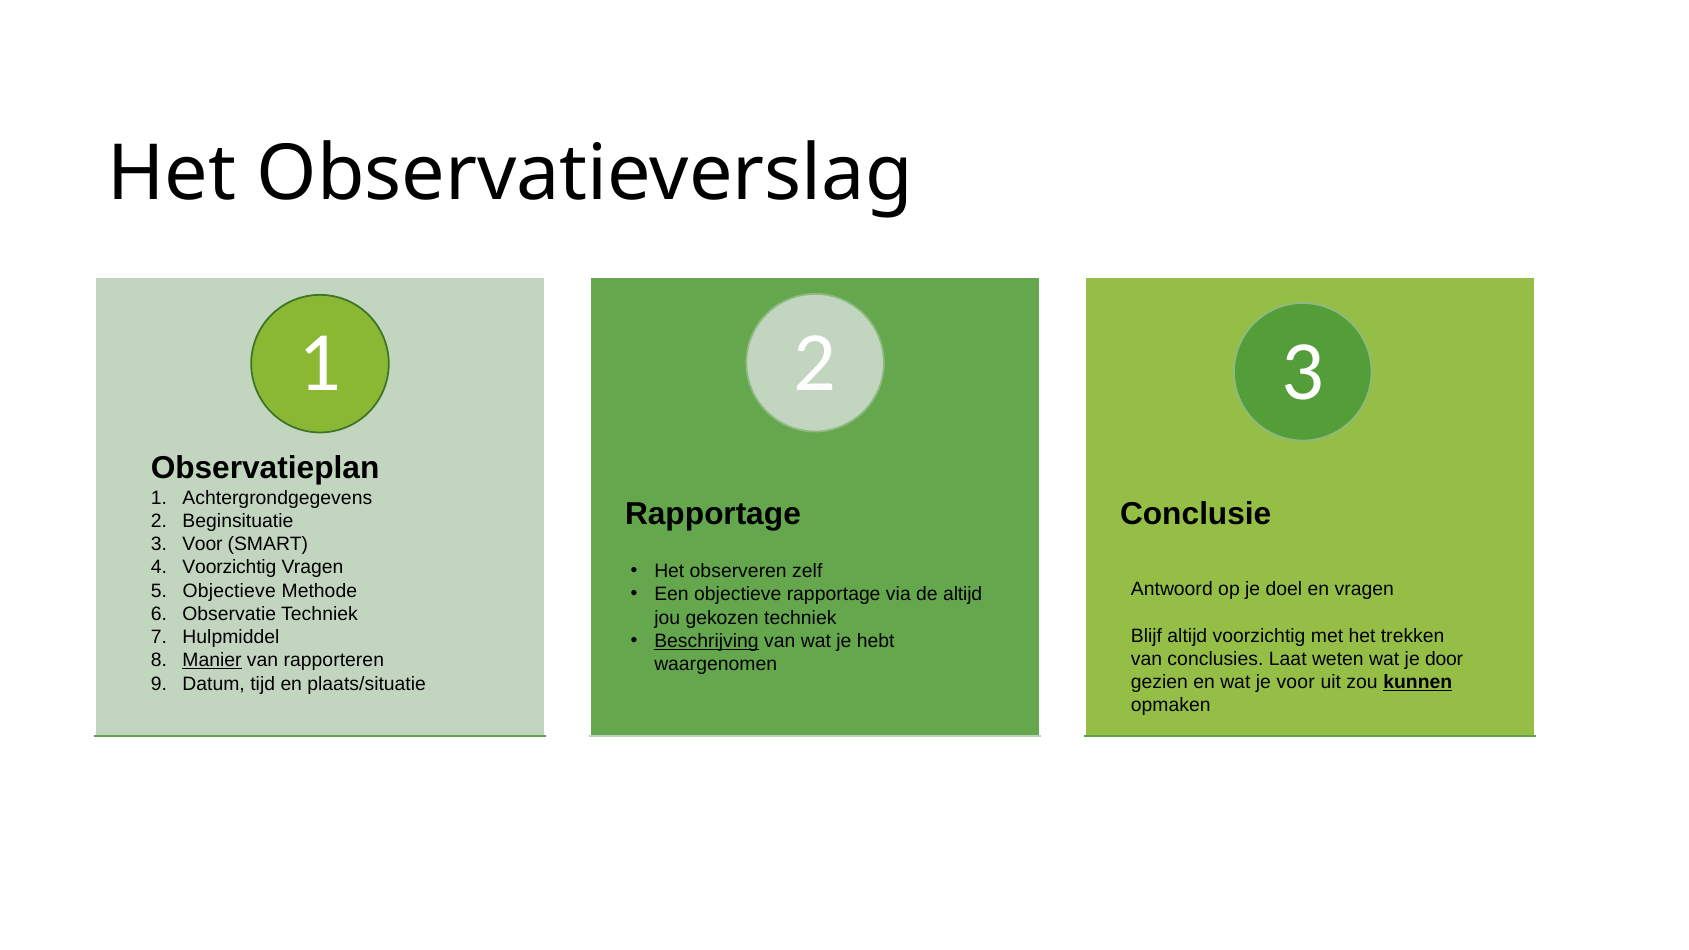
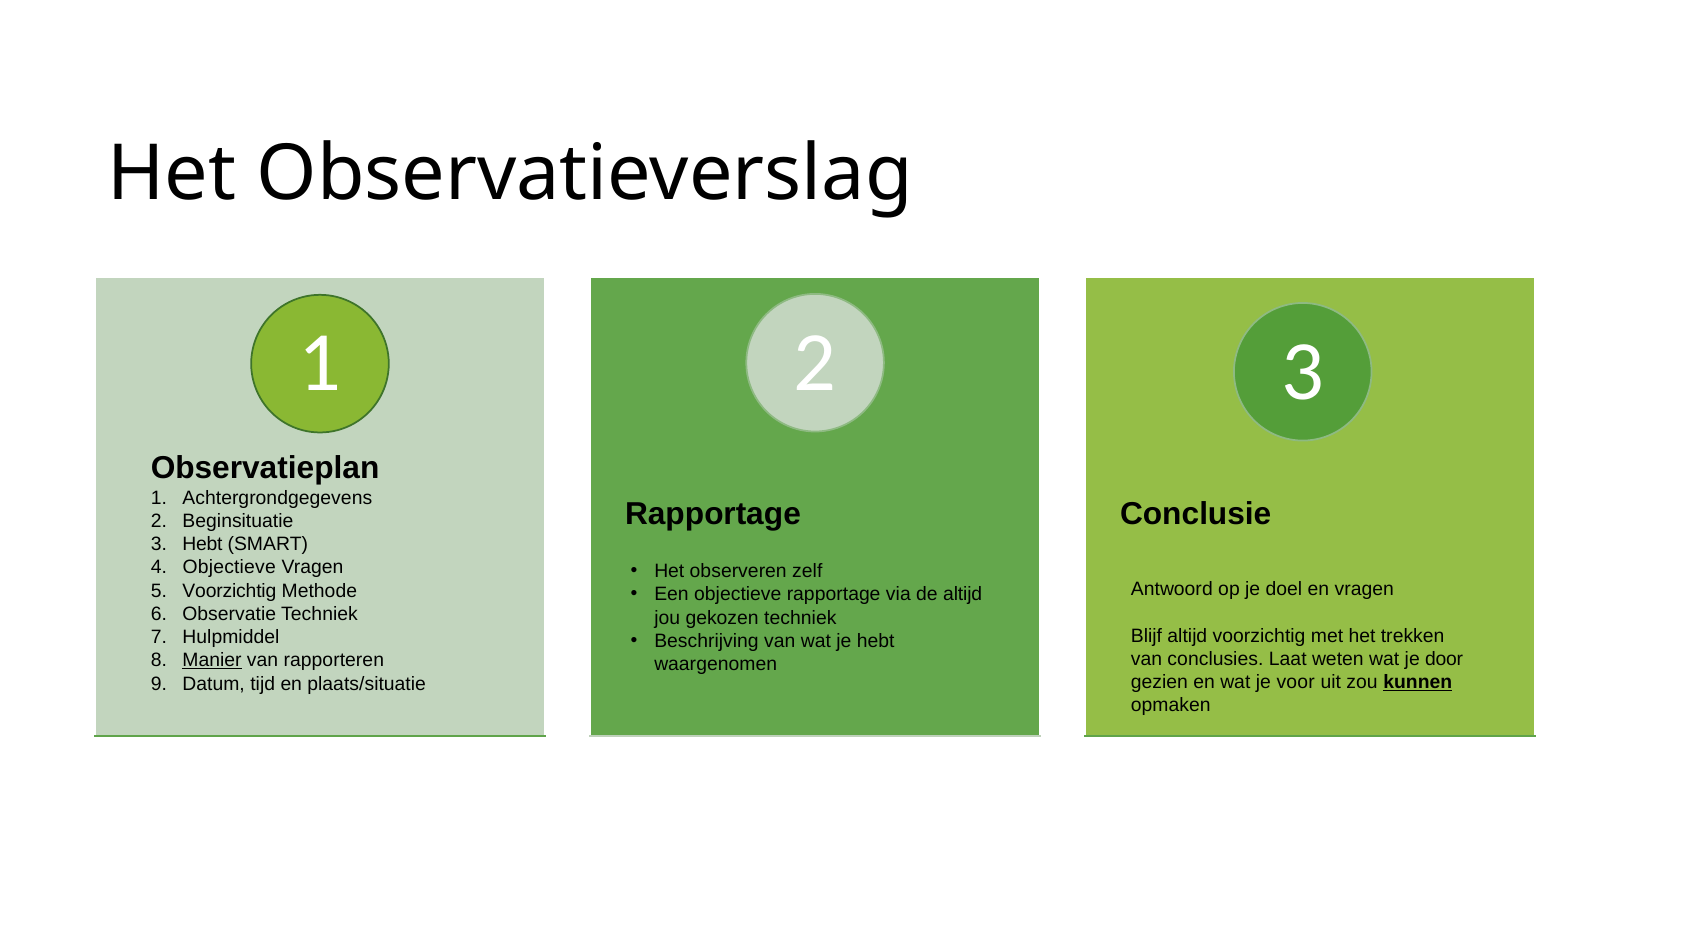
Voor: Voor -> Hebt (202, 544)
Voorzichtig: Voorzichtig -> Objectieve (229, 567)
Objectieve: Objectieve -> Voorzichtig (229, 591)
Beschrijving underline: present -> none (707, 641)
